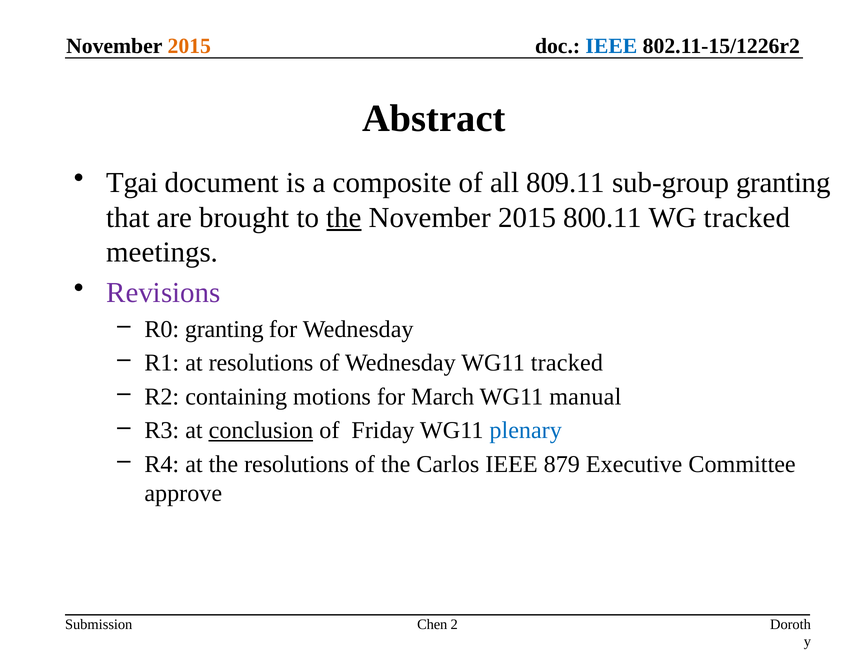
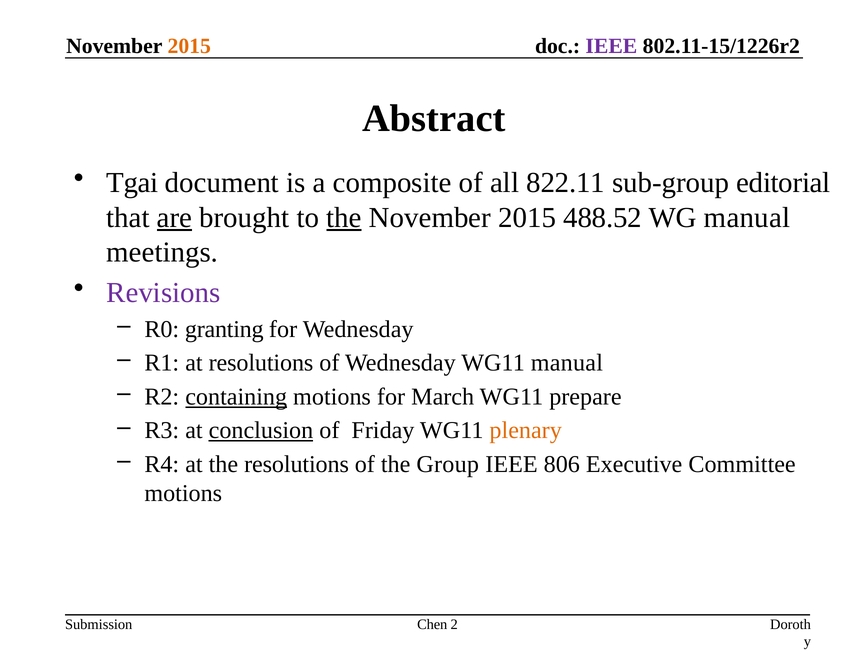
IEEE colour: blue -> purple (611, 46)
809.11: 809.11 -> 822.11 (566, 183)
sub-group granting: granting -> editorial (783, 183)
are underline: none -> present (175, 218)
800.11: 800.11 -> 488.52 (603, 218)
WG tracked: tracked -> manual (747, 218)
WG11 tracked: tracked -> manual (567, 363)
containing underline: none -> present (236, 397)
manual: manual -> prepare (585, 397)
plenary colour: blue -> orange (526, 430)
Carlos: Carlos -> Group (448, 464)
879: 879 -> 806 (562, 464)
approve: approve -> motions (183, 493)
